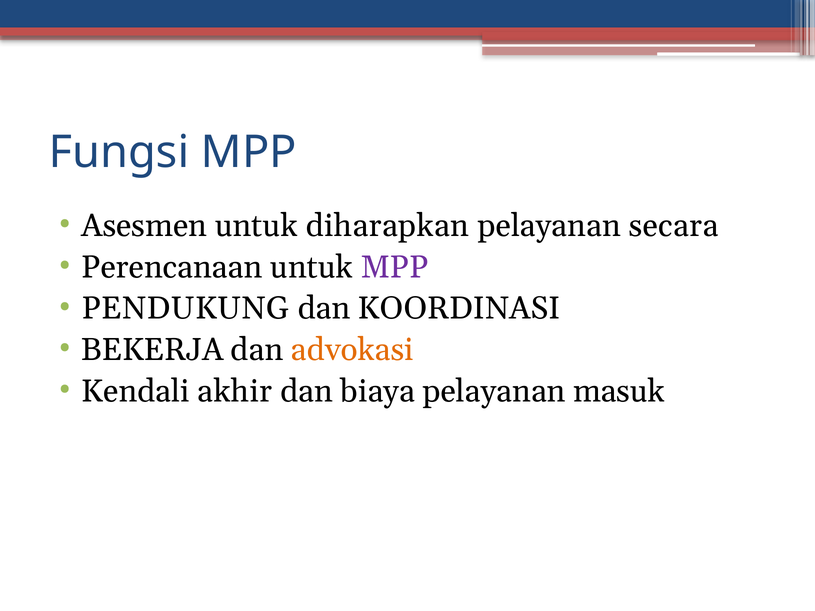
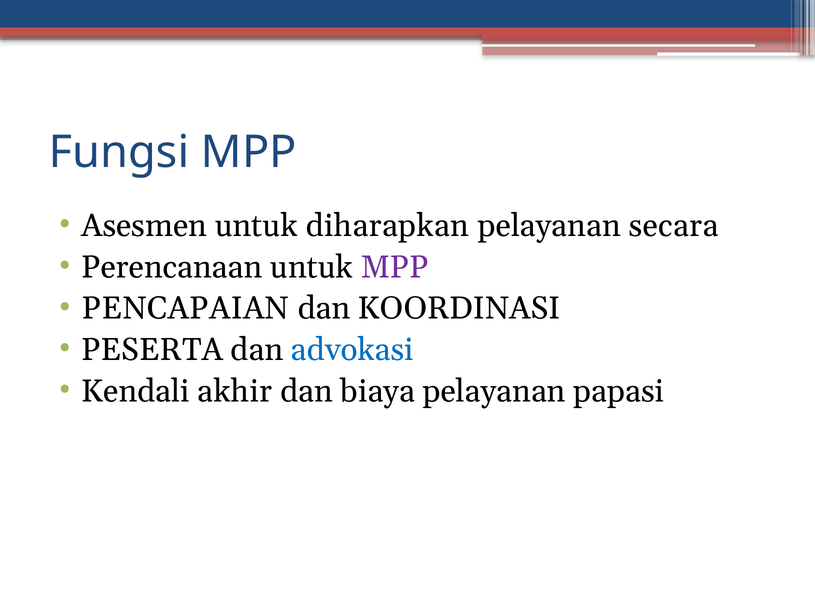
PENDUKUNG: PENDUKUNG -> PENCAPAIAN (185, 309)
BEKERJA: BEKERJA -> PESERTA (152, 350)
advokasi colour: orange -> blue (352, 350)
masuk: masuk -> papasi (619, 392)
